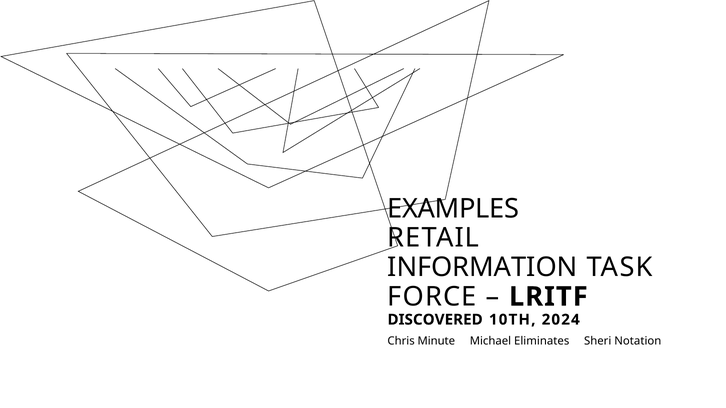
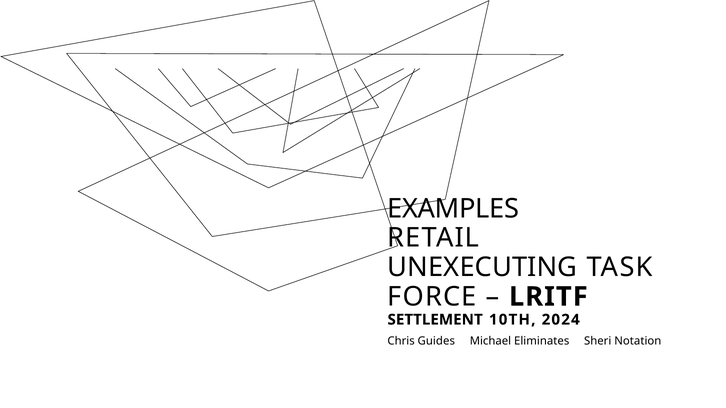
INFORMATION: INFORMATION -> UNEXECUTING (482, 268)
DISCOVERED: DISCOVERED -> SETTLEMENT (435, 320)
Minute: Minute -> Guides (436, 341)
